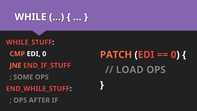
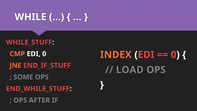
PATCH: PATCH -> INDEX (116, 55)
